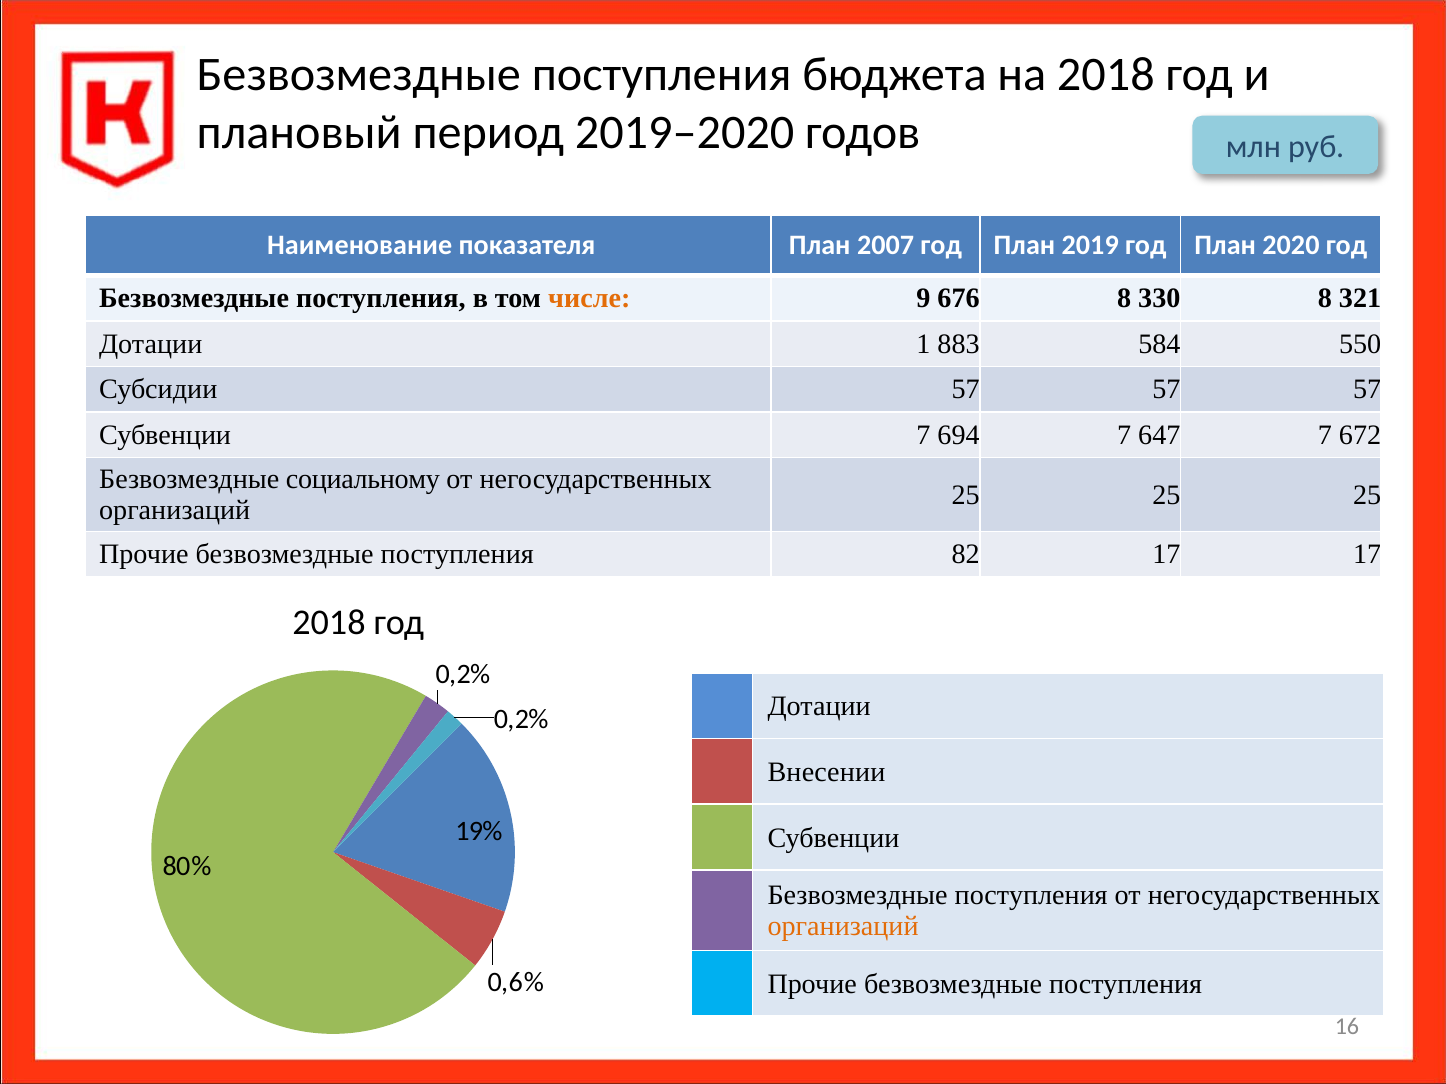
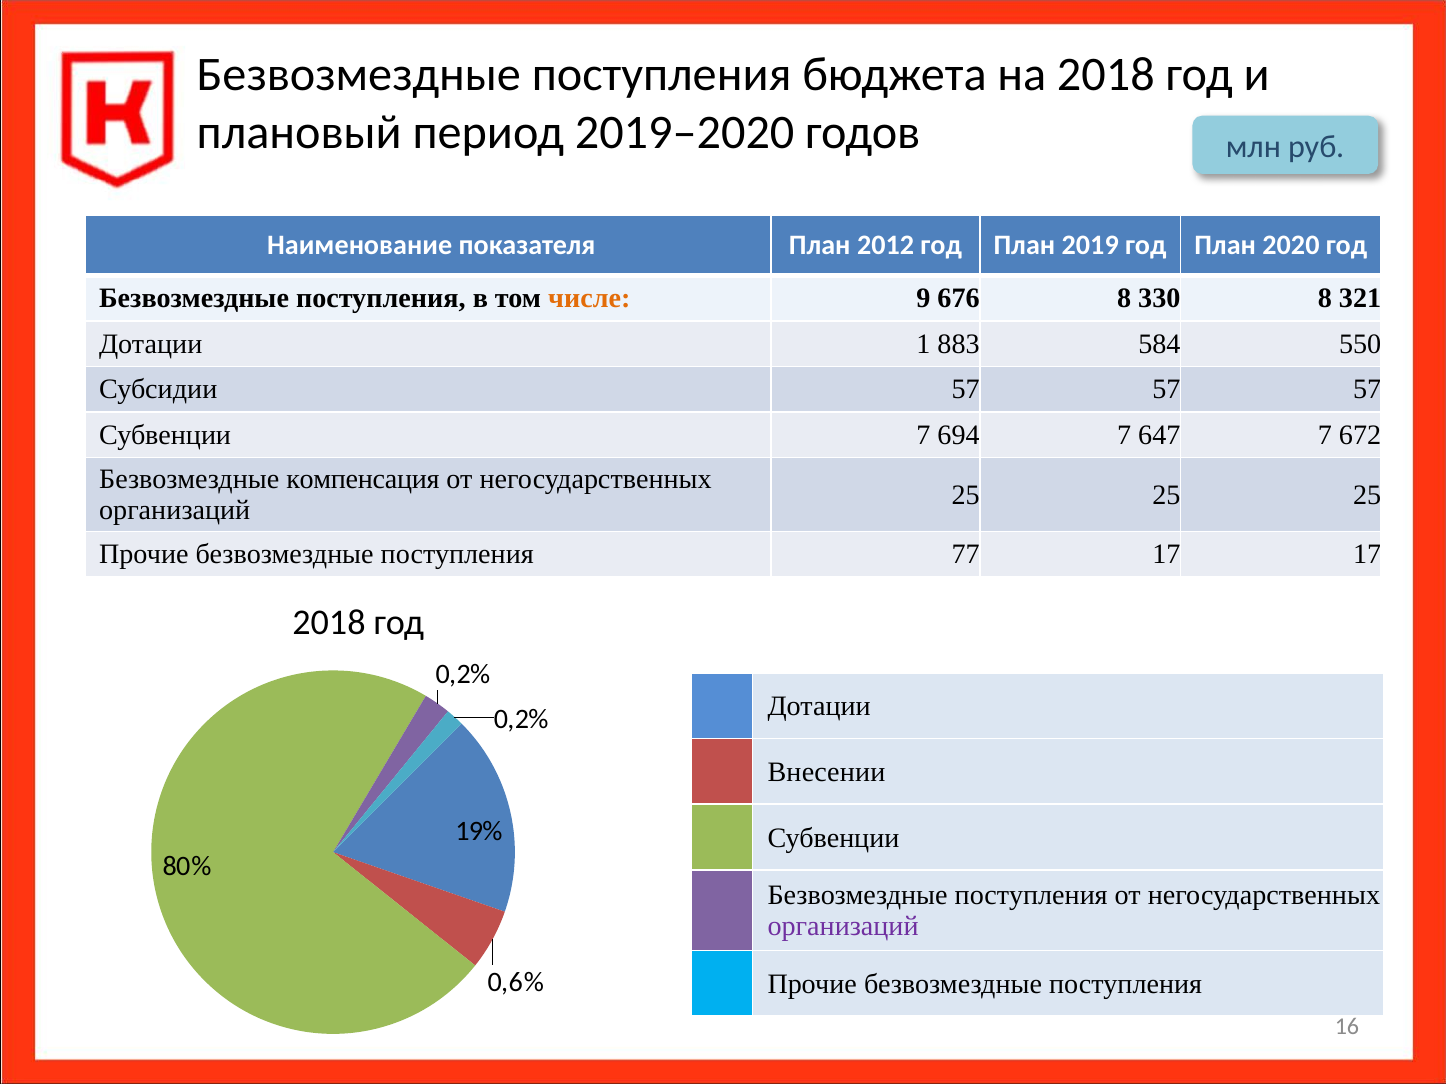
2007: 2007 -> 2012 (886, 246)
социальному: социальному -> компенсация (363, 480)
82: 82 -> 77 (966, 555)
организаций colour: orange -> purple (843, 927)
